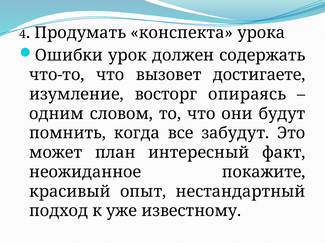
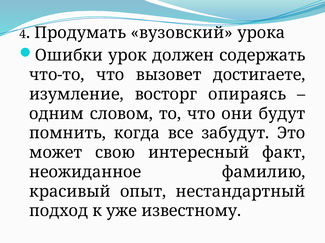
конспекта: конспекта -> вузовский (182, 33)
план: план -> свою (115, 153)
покажите: покажите -> фамилию (264, 173)
